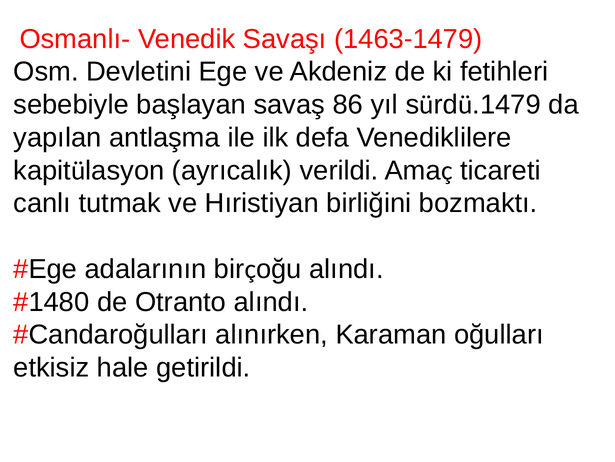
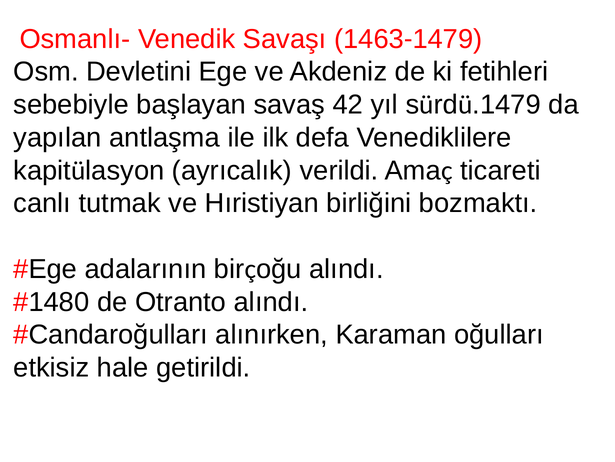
86: 86 -> 42 (348, 105)
